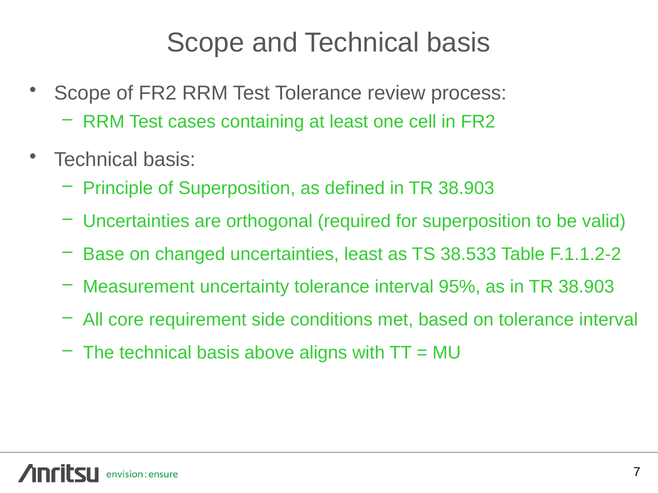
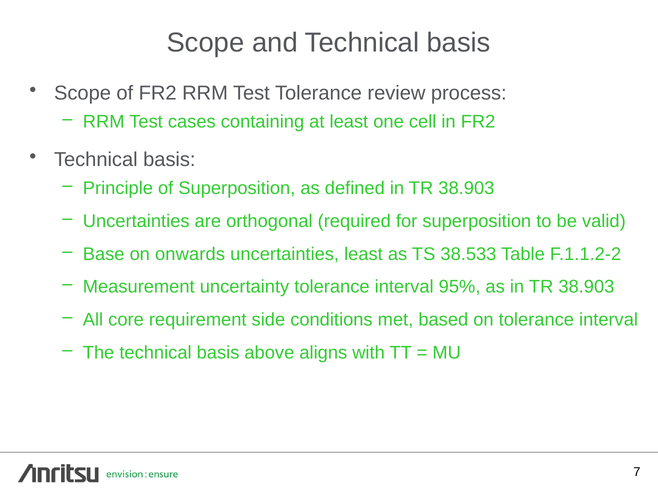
changed: changed -> onwards (190, 254)
